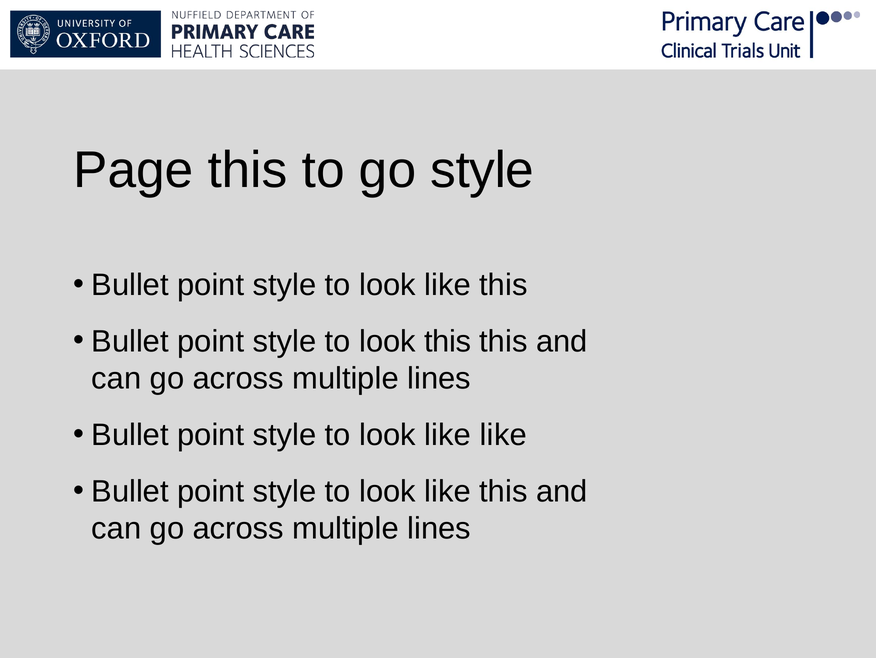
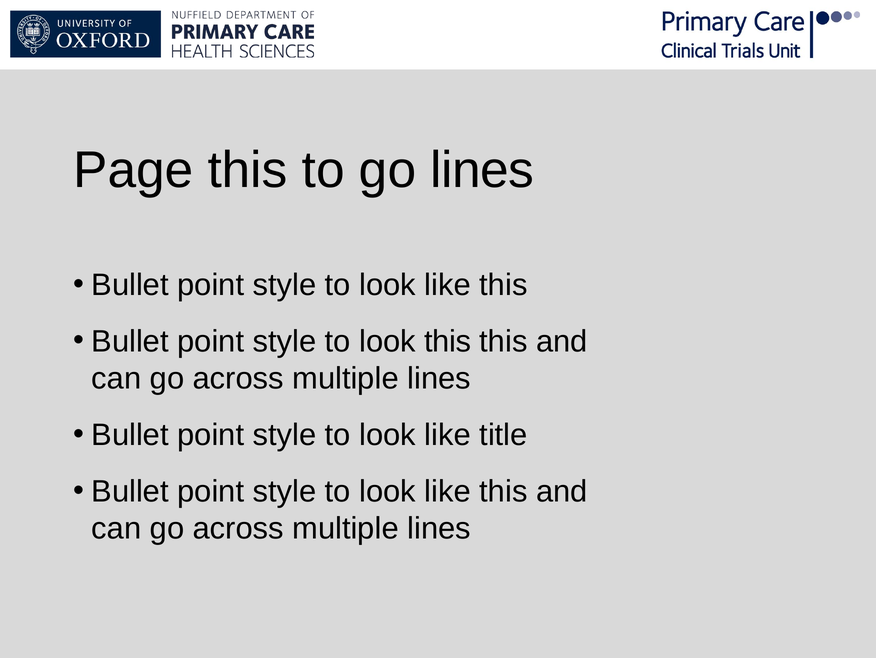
go style: style -> lines (482, 170)
like like: like -> title (503, 435)
